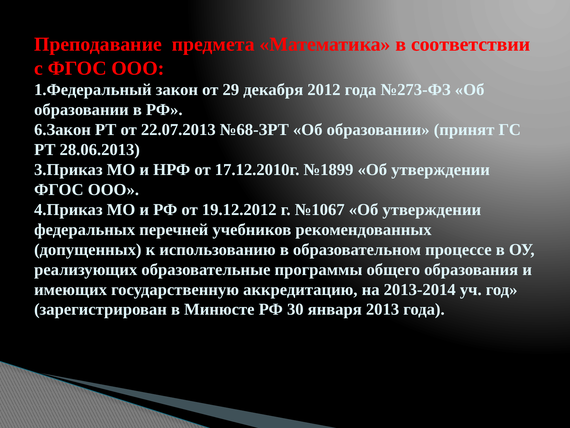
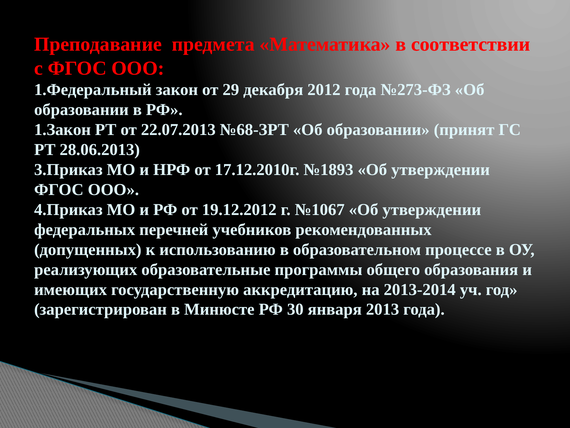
6.Закон: 6.Закон -> 1.Закон (62, 130)
№1899: №1899 -> №1893 (328, 169)
